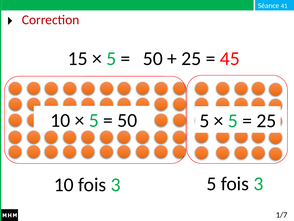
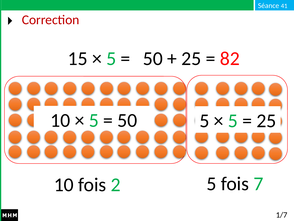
45: 45 -> 82 (230, 59)
5 fois 3: 3 -> 7 (258, 183)
10 fois 3: 3 -> 2 (116, 184)
